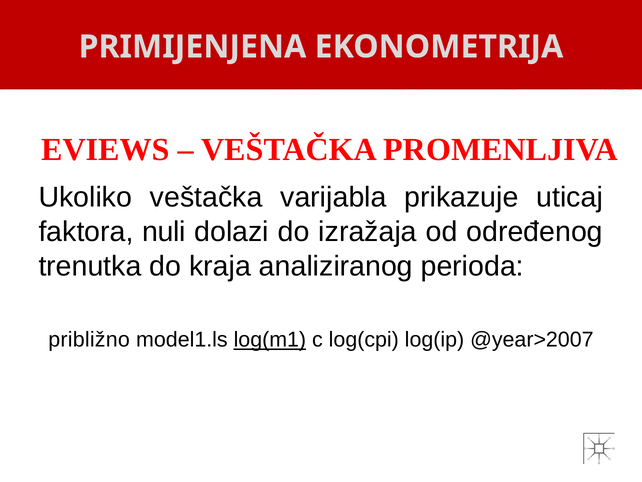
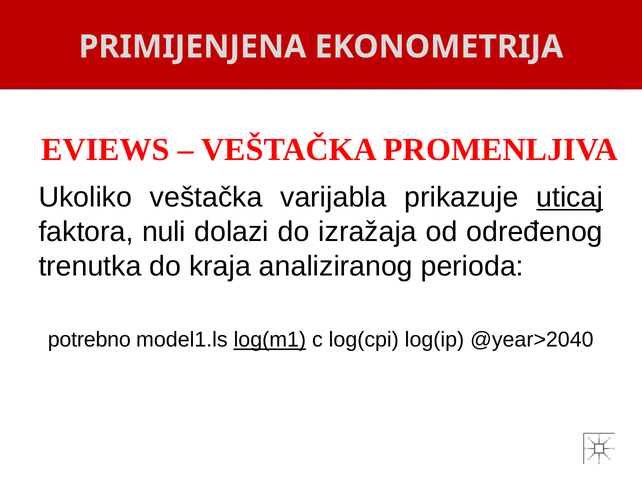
uticaj underline: none -> present (570, 197)
približno: približno -> potrebno (89, 340)
@year>2007: @year>2007 -> @year>2040 (532, 340)
